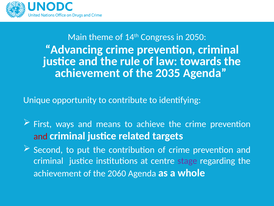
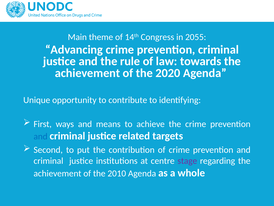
2050: 2050 -> 2055 (196, 37)
2035: 2035 -> 2020 (168, 73)
and colour: red -> blue (41, 136)
2060: 2060 -> 2010 (117, 173)
